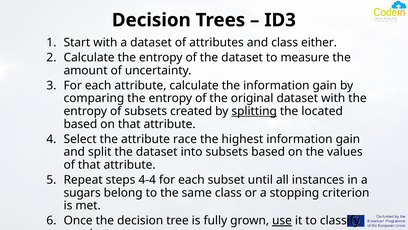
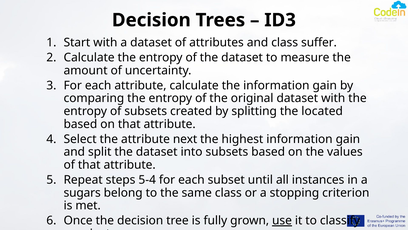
either: either -> suffer (319, 43)
splitting underline: present -> none (254, 111)
race: race -> next (185, 139)
4-4: 4-4 -> 5-4 (147, 180)
